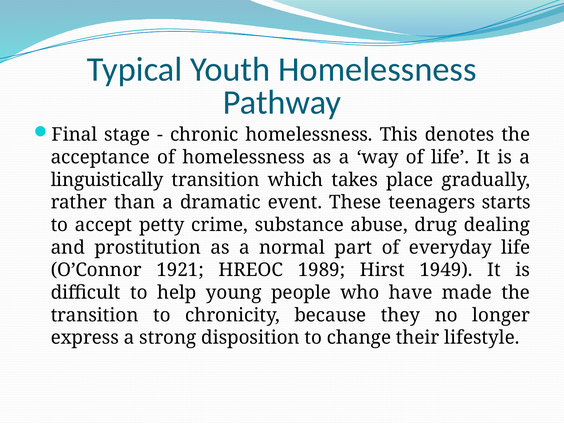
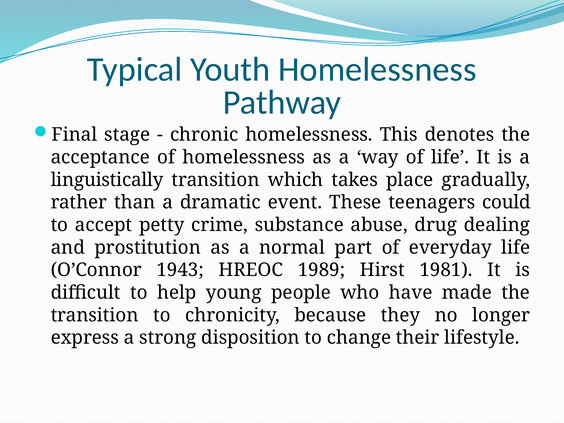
starts: starts -> could (506, 202)
1921: 1921 -> 1943 (180, 270)
1949: 1949 -> 1981 (446, 270)
